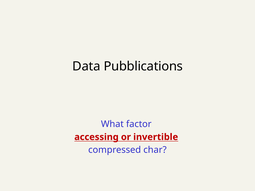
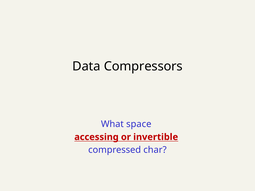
Pubblications: Pubblications -> Compressors (143, 66)
factor: factor -> space (139, 124)
